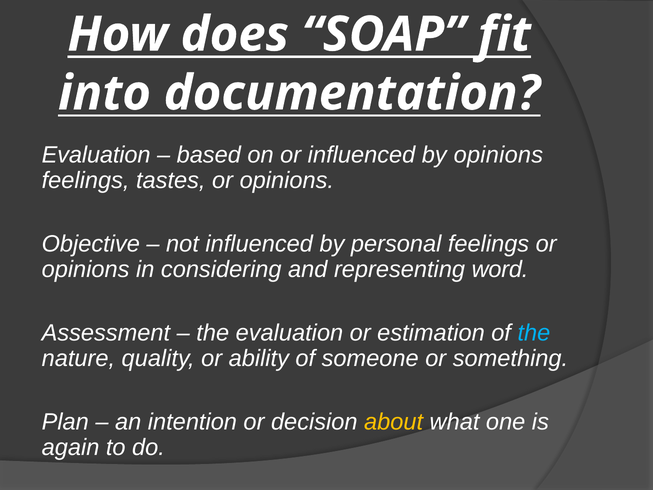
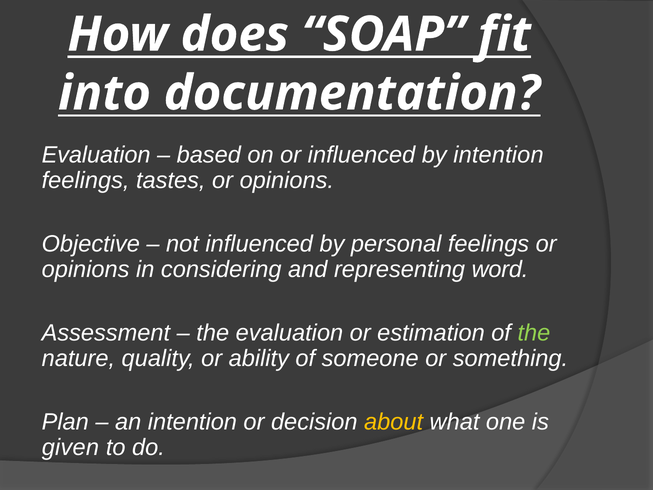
by opinions: opinions -> intention (498, 155)
the colour: light blue -> light green (534, 333)
again: again -> given (70, 447)
